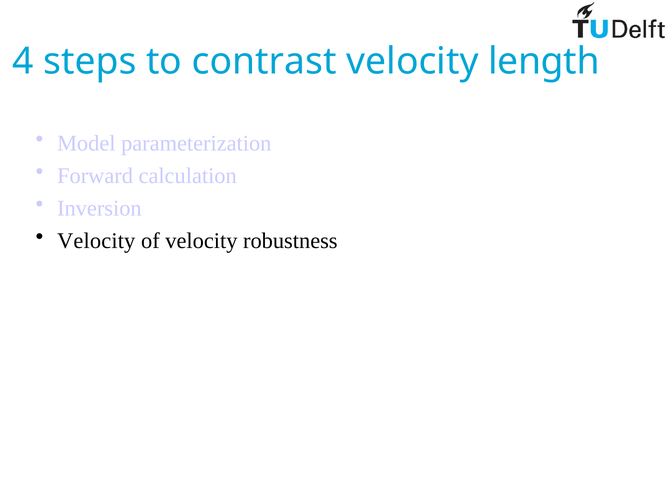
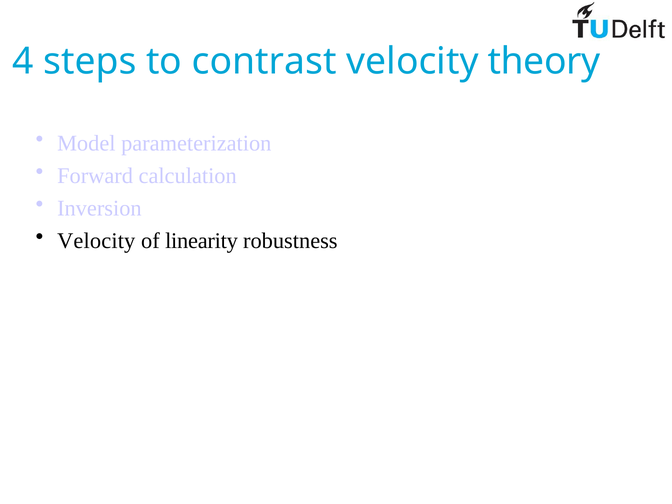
length: length -> theory (544, 61)
of velocity: velocity -> linearity (202, 241)
